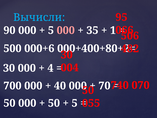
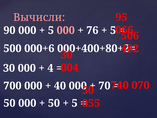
Вычисли colour: light blue -> pink (39, 17)
35: 35 -> 76 (92, 30)
1: 1 -> 5 (113, 30)
